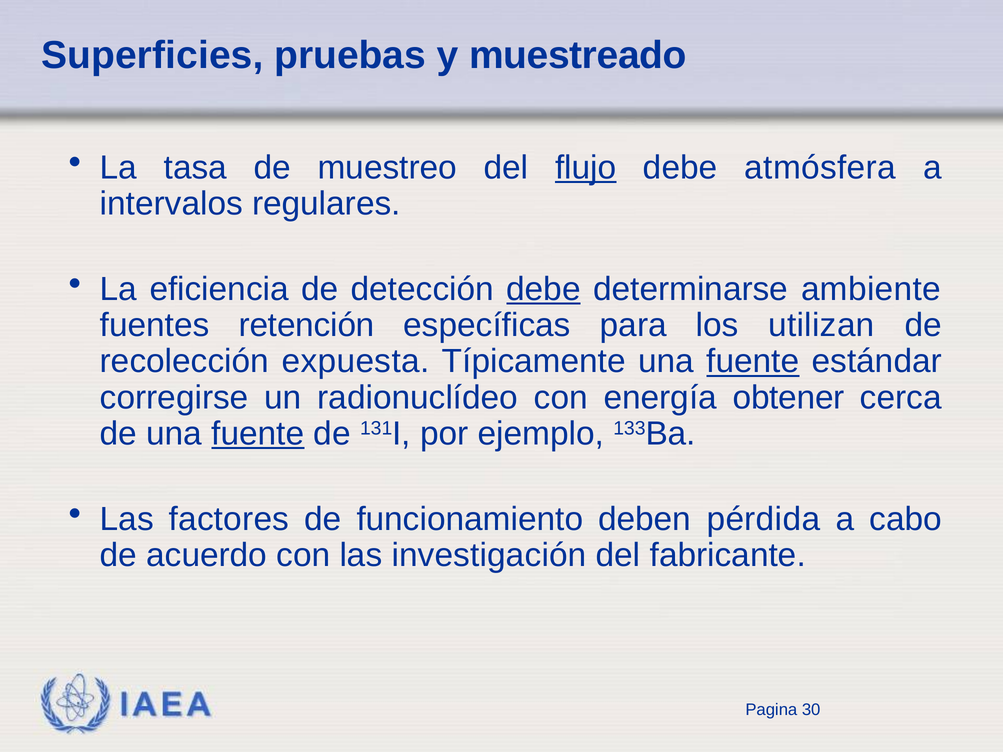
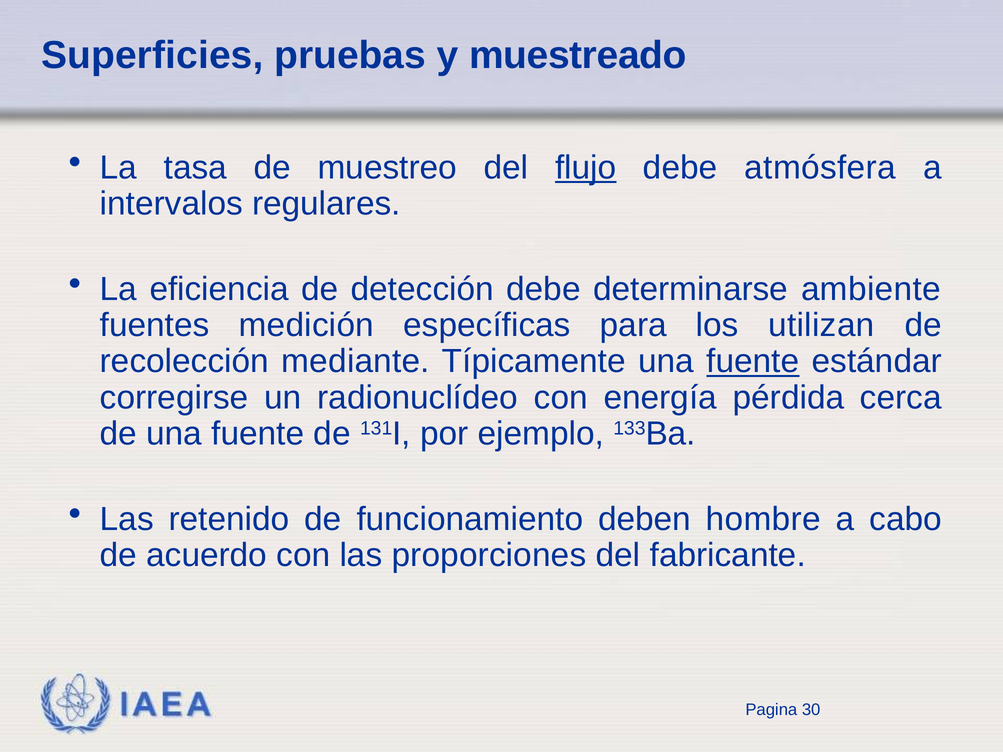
debe underline: present -> none (543, 289)
retención: retención -> medición (306, 325)
expuesta: expuesta -> mediante (356, 362)
obtener: obtener -> pérdida (788, 398)
fuente underline: present -> none (258, 434)
factores: factores -> retenido (229, 519)
pérdida: pérdida -> hombre (763, 519)
investigación: investigación -> proporciones (489, 555)
